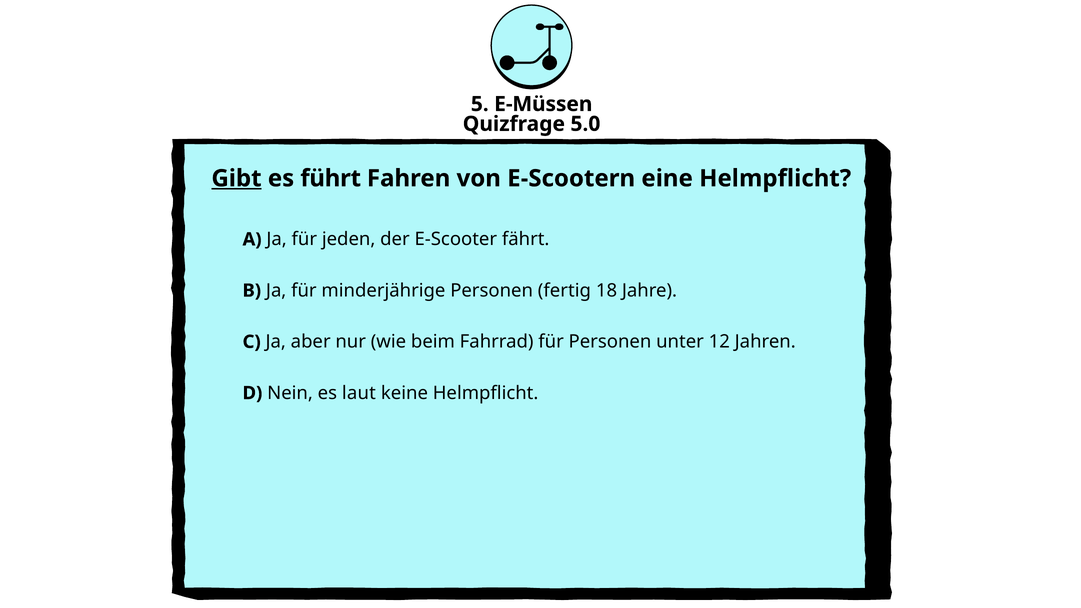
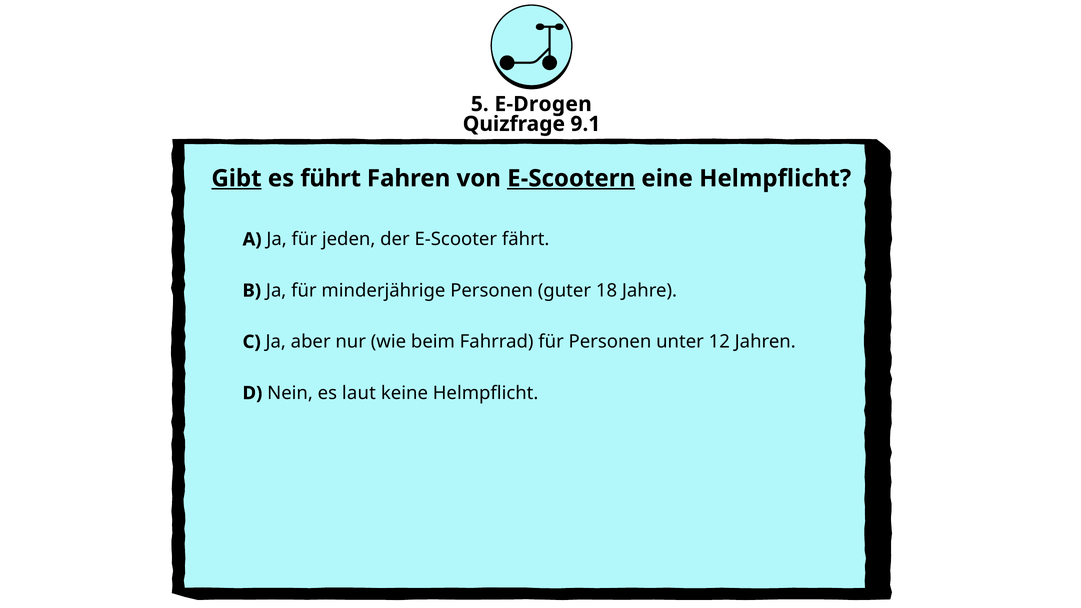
E-Müssen: E-Müssen -> E-Drogen (543, 104)
5.0: 5.0 -> 9.1 (585, 124)
E-Scootern underline: none -> present (571, 178)
fertig: fertig -> guter (564, 291)
